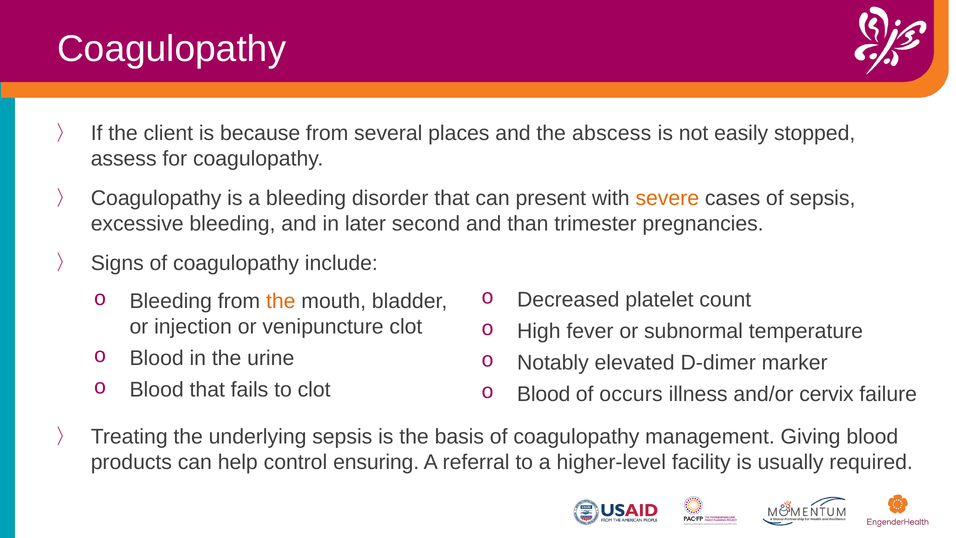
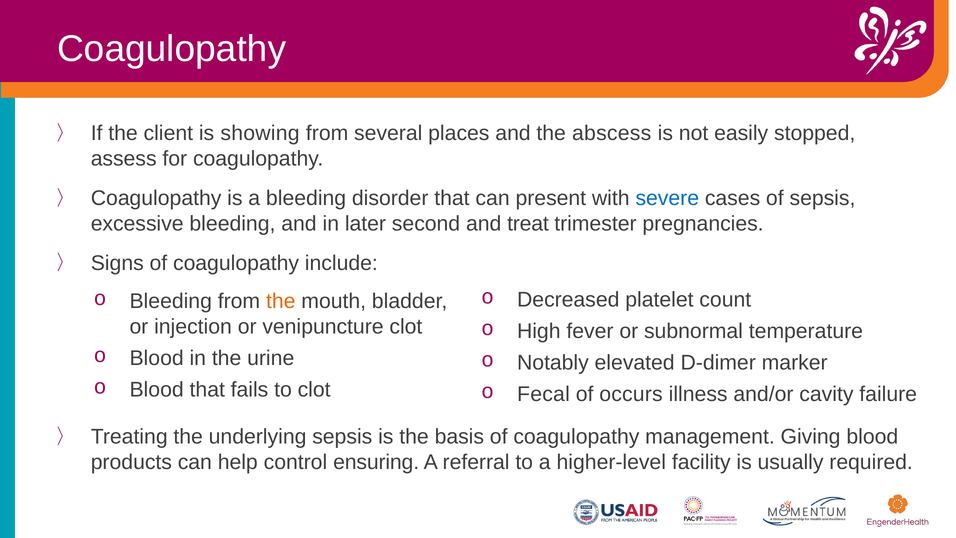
because: because -> showing (260, 133)
severe colour: orange -> blue (667, 198)
than: than -> treat (528, 224)
Blood: Blood -> Fecal (543, 394)
cervix: cervix -> cavity (826, 394)
